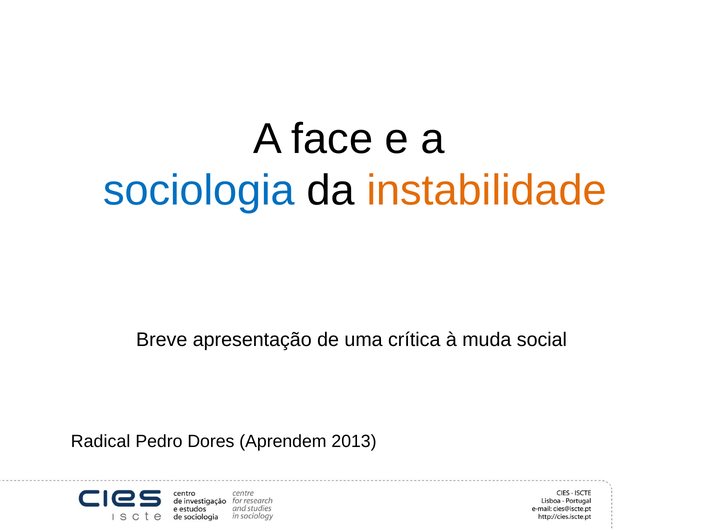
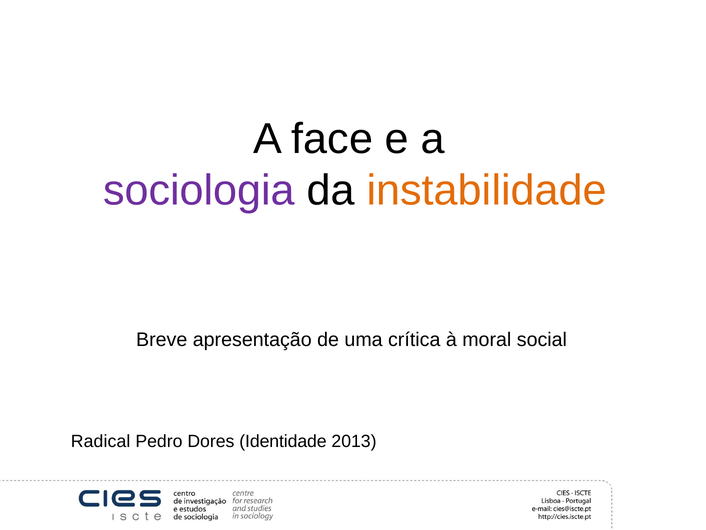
sociologia colour: blue -> purple (199, 190)
muda: muda -> moral (487, 339)
Aprendem: Aprendem -> Identidade (283, 441)
